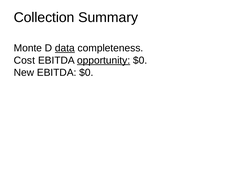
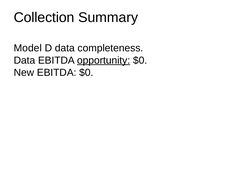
Monte: Monte -> Model (28, 48)
data underline: present -> none (65, 48)
Cost: Cost -> Data (24, 60)
